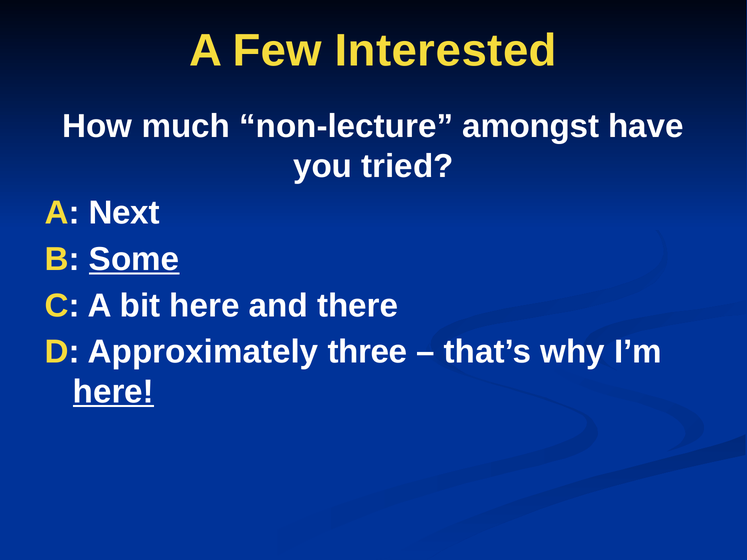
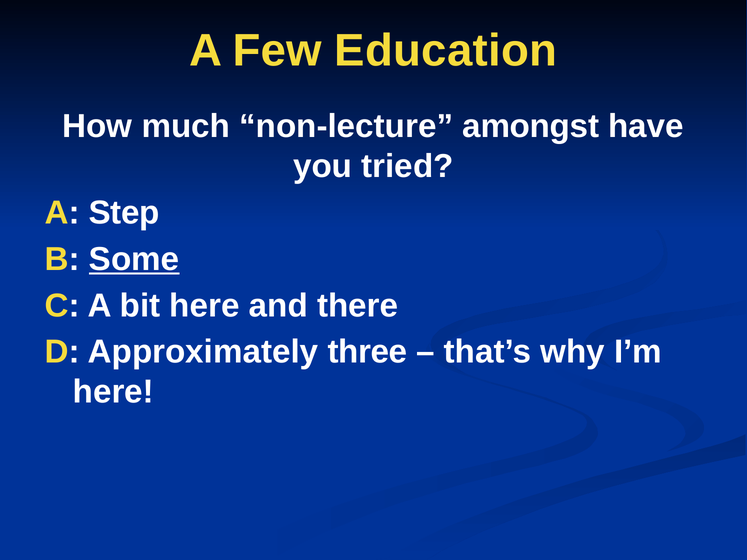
Interested: Interested -> Education (446, 51)
Next: Next -> Step (124, 213)
here underline: present -> none (113, 392)
